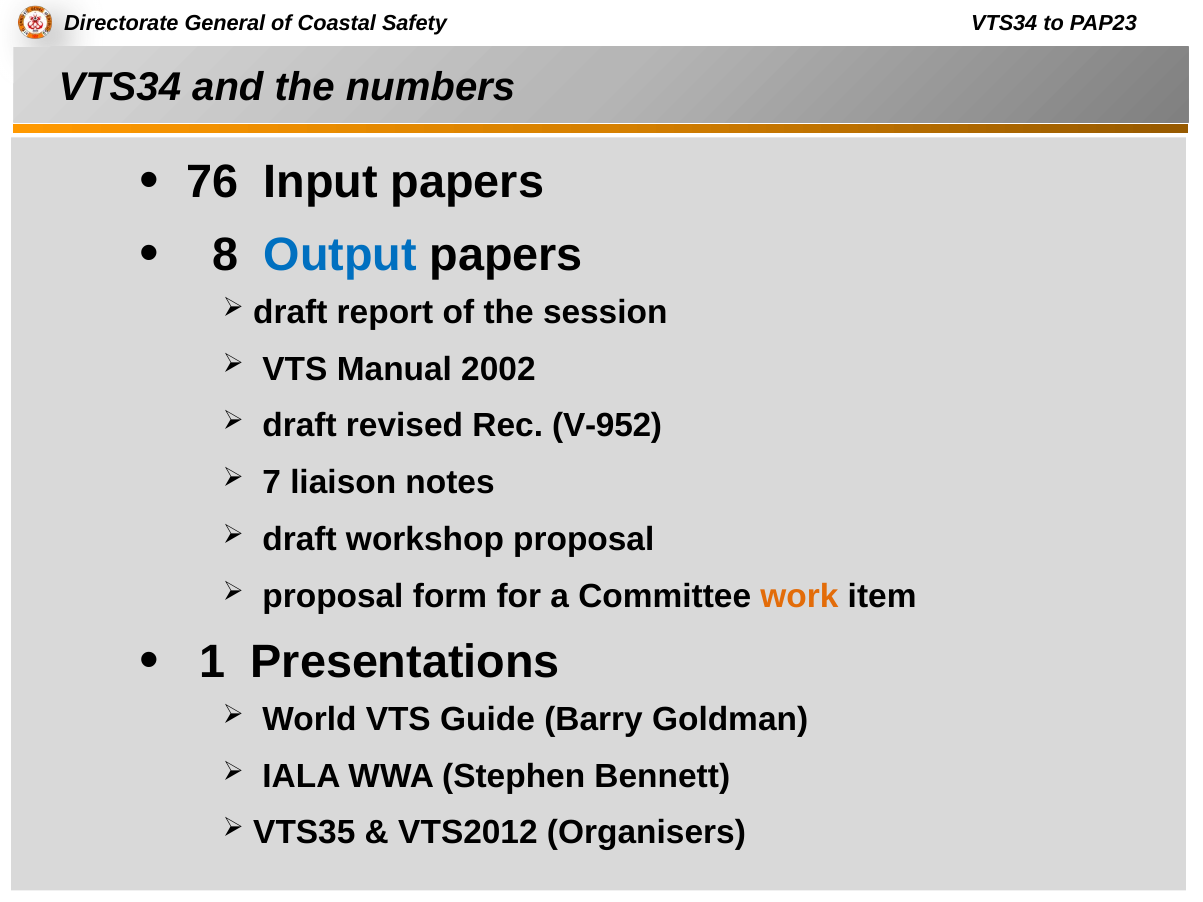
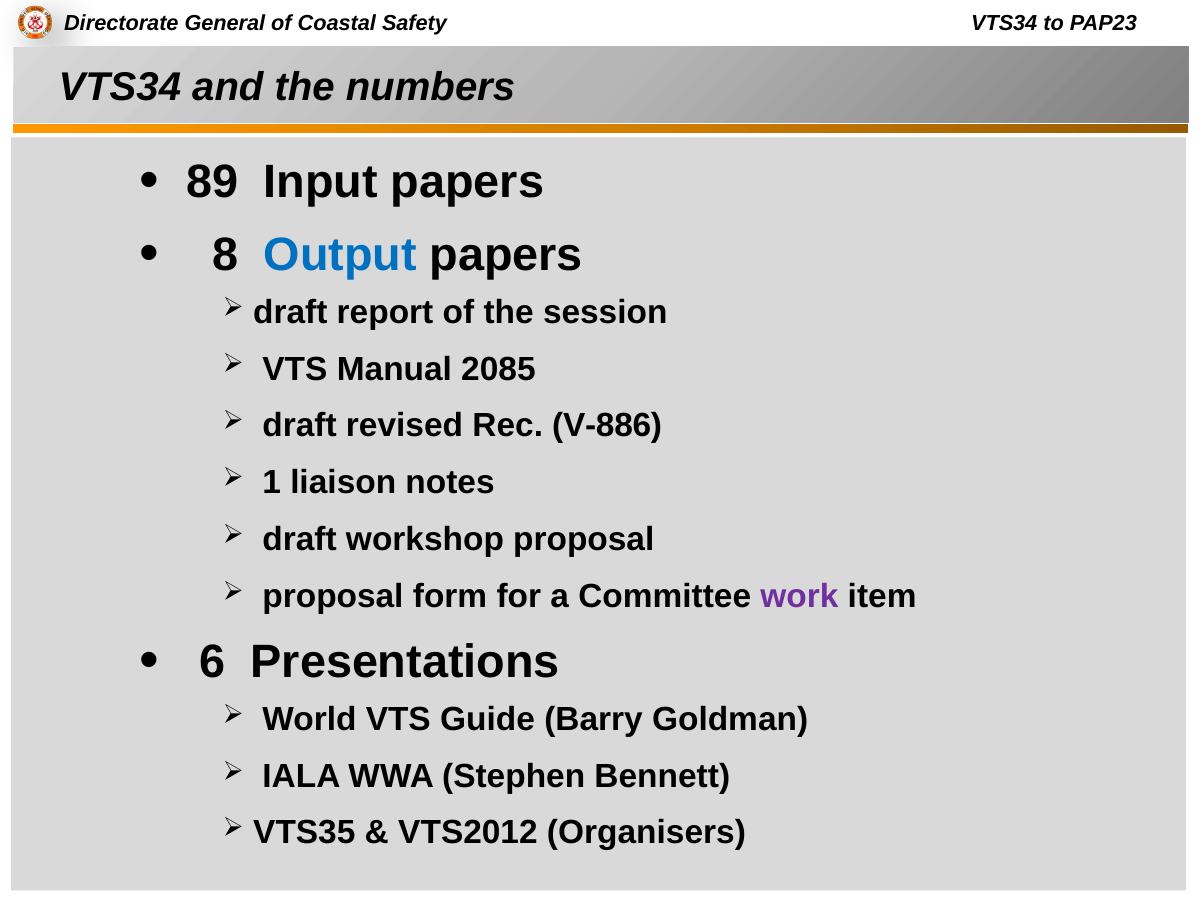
76: 76 -> 89 (212, 182)
2002: 2002 -> 2085 (498, 369)
V-952: V-952 -> V-886 (607, 426)
7: 7 -> 1 (272, 483)
work colour: orange -> purple (799, 596)
1: 1 -> 6 (212, 662)
